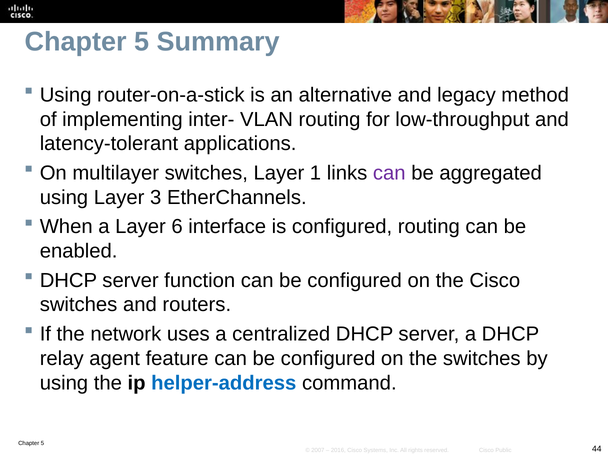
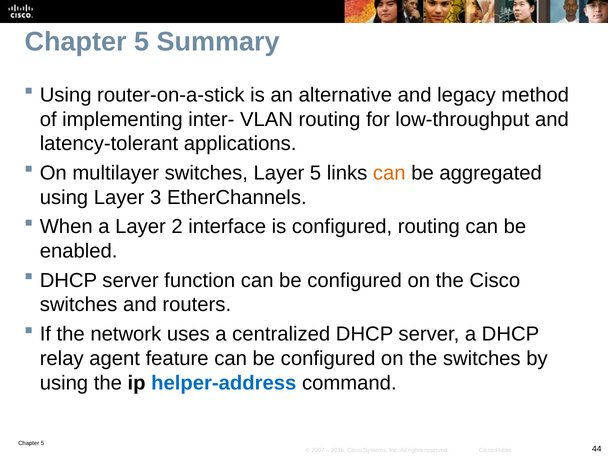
Layer 1: 1 -> 5 (316, 173)
can colour: purple -> orange (389, 173)
6: 6 -> 2 (177, 227)
